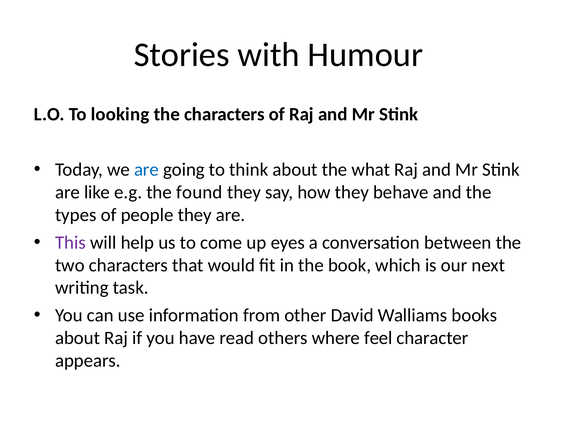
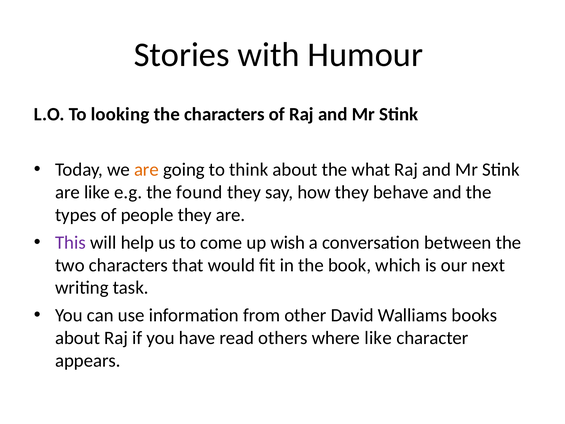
are colour: blue -> orange (146, 170)
eyes: eyes -> wish (288, 242)
where feel: feel -> like (378, 338)
